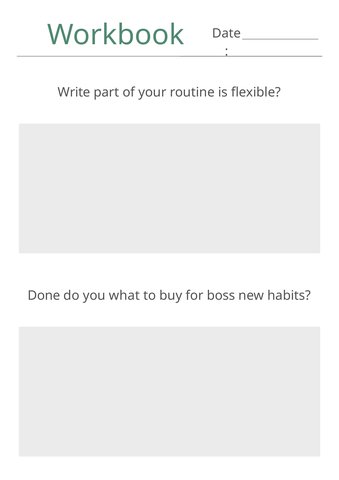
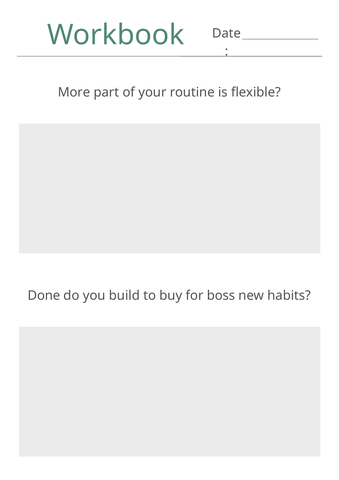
Write: Write -> More (74, 92)
what: what -> build (124, 295)
